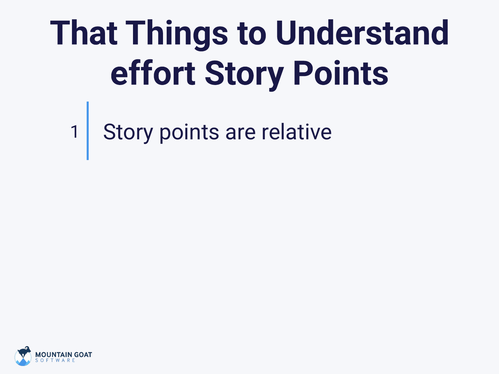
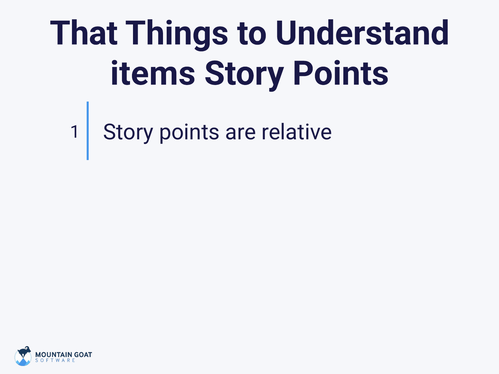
effort: effort -> items (153, 74)
